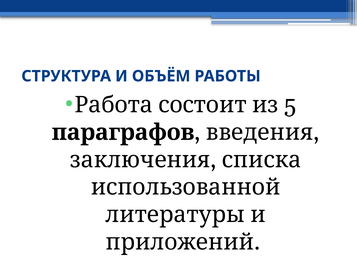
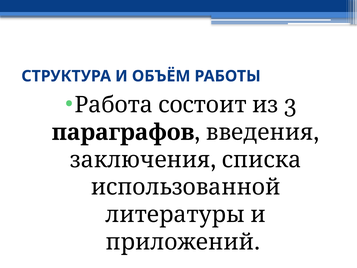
5: 5 -> 3 (290, 105)
